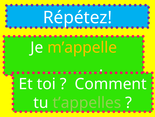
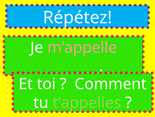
m’appelle colour: yellow -> pink (82, 47)
